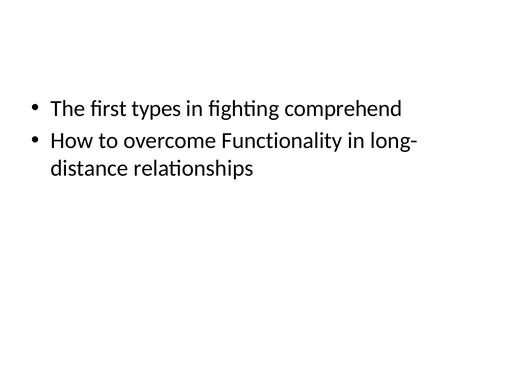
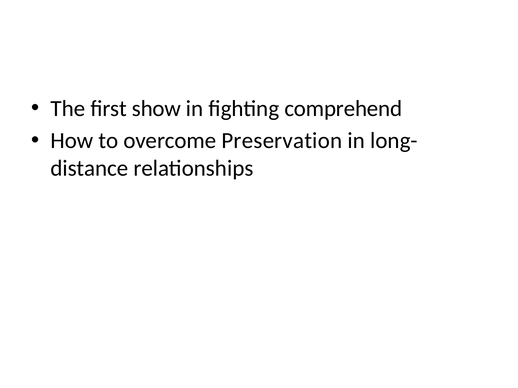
types: types -> show (156, 109)
Functionality: Functionality -> Preservation (282, 141)
